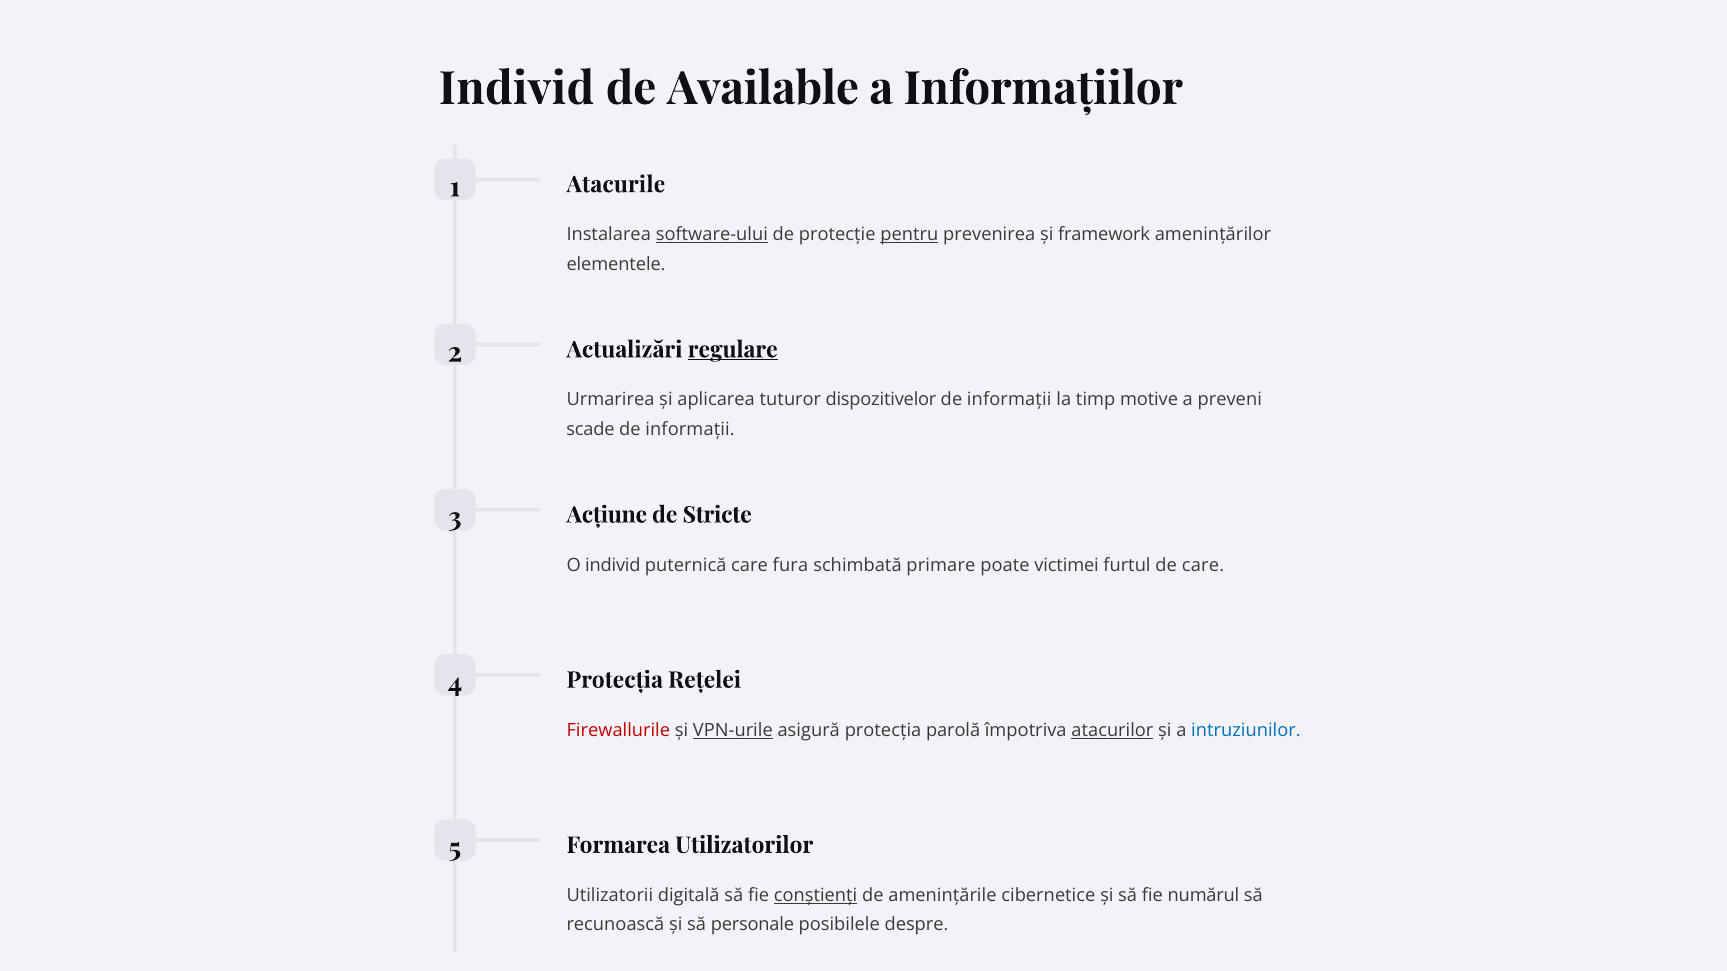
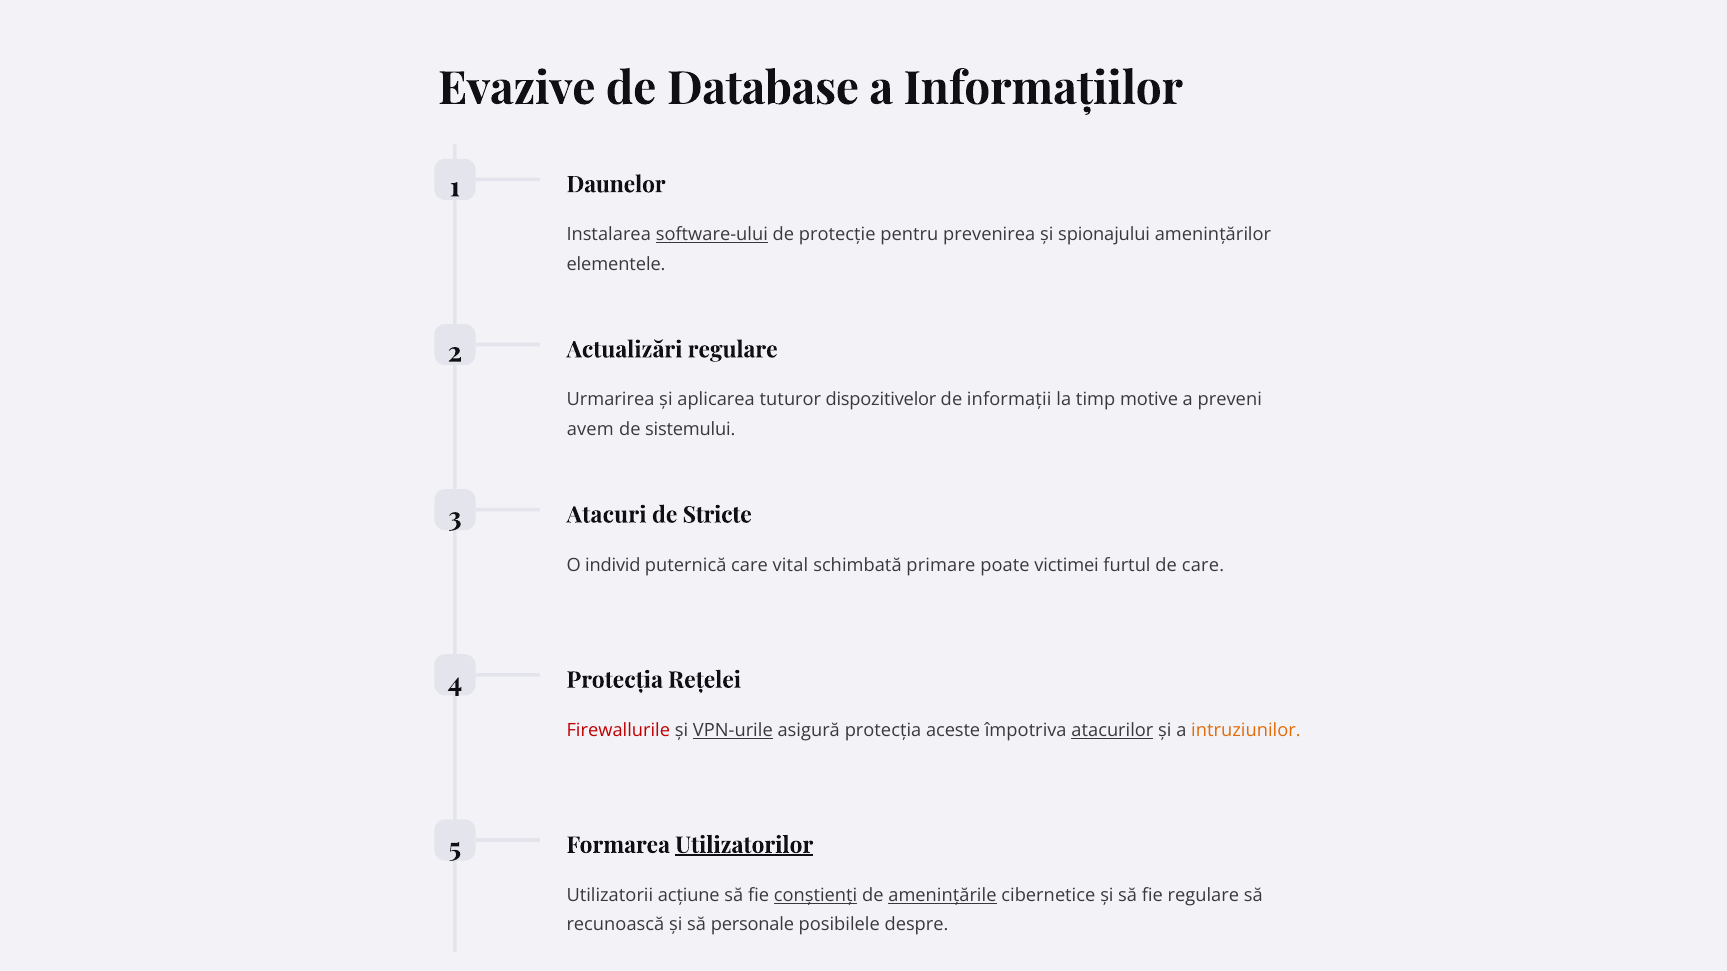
Individ: Individ -> Evazive (517, 89)
Available: Available -> Database (763, 89)
Atacurile: Atacurile -> Daunelor (616, 185)
pentru underline: present -> none (909, 235)
framework: framework -> spionajului (1104, 235)
regulare underline: present -> none (733, 350)
scade: scade -> avem (590, 430)
informații: informații -> sistemului (690, 430)
Acțiune: Acțiune -> Atacuri (607, 515)
fura: fura -> vital (790, 565)
parolă: parolă -> aceste (953, 731)
intruziunilor colour: blue -> orange (1246, 731)
Utilizatorilor underline: none -> present (744, 846)
digitală: digitală -> acțiune (689, 896)
amenințările underline: none -> present (942, 896)
fie numărul: numărul -> regulare (1203, 896)
